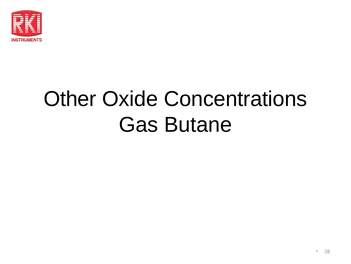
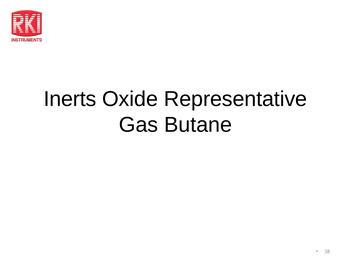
Other: Other -> Inerts (70, 99)
Concentrations: Concentrations -> Representative (236, 99)
